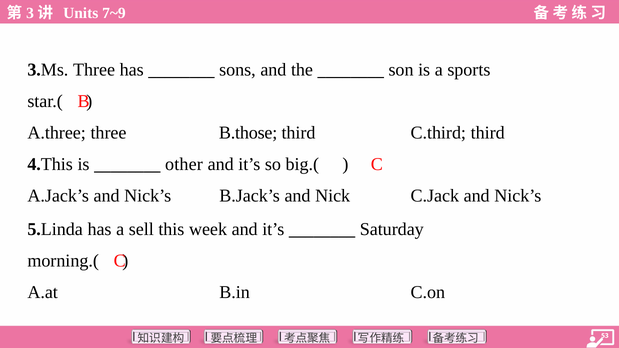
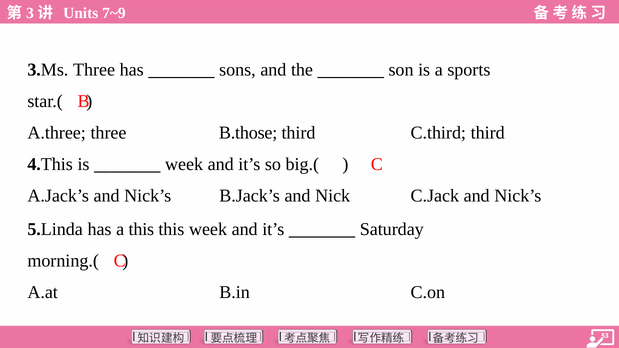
other: other -> week (184, 164)
a sell: sell -> this (141, 229)
